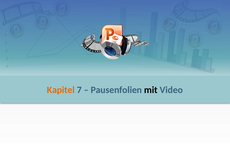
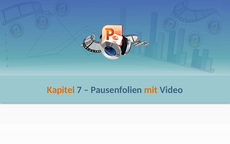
mit colour: black -> orange (151, 90)
